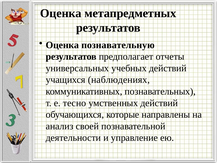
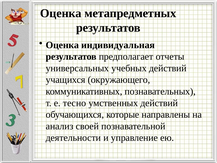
познавательную: познавательную -> индивидуальная (118, 45)
наблюдениях: наблюдениях -> окружающего (119, 80)
